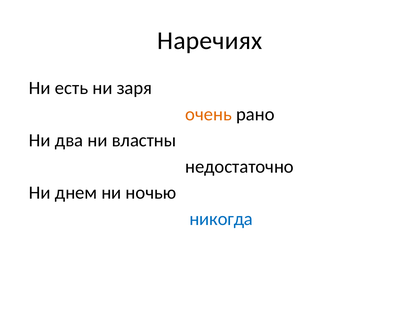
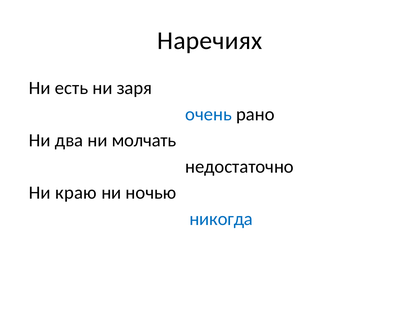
очень colour: orange -> blue (209, 114)
властны: властны -> молчать (144, 140)
днем: днем -> краю (76, 193)
